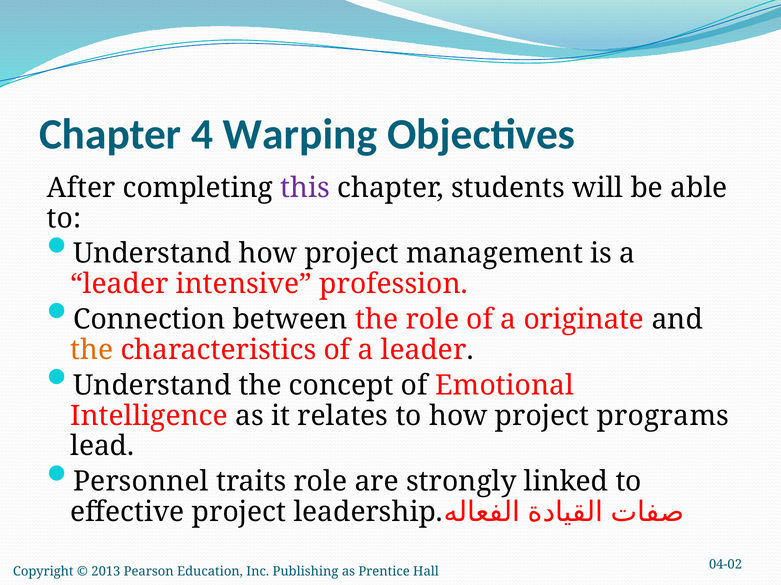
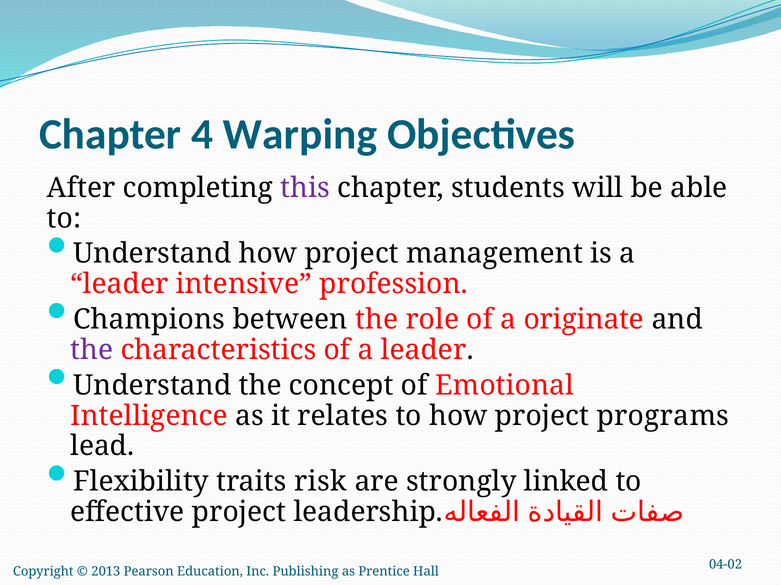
Connection: Connection -> Champions (149, 320)
the colour: orange -> purple (92, 350)
Personnel: Personnel -> Flexibility (141, 482)
traits role: role -> risk (320, 482)
